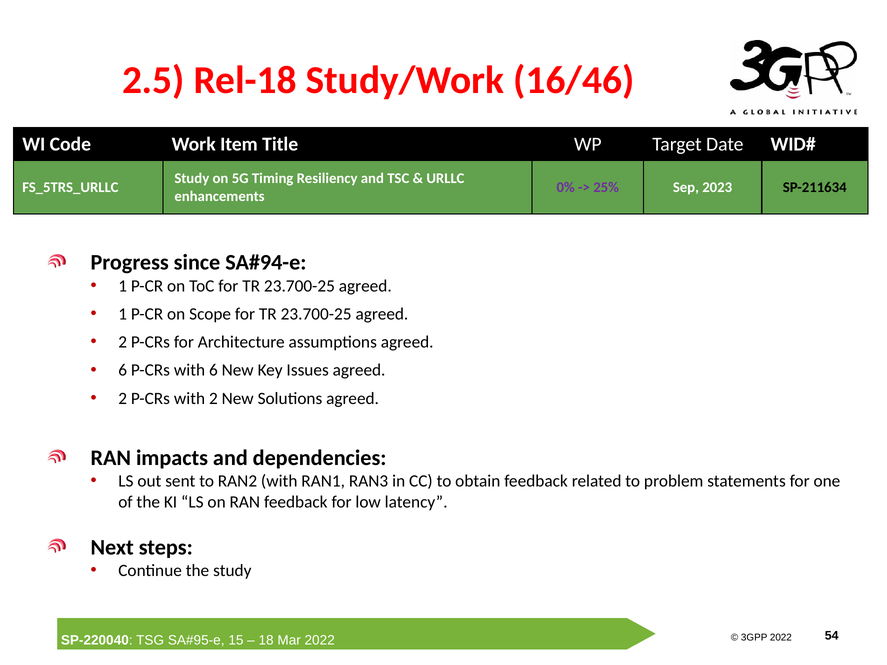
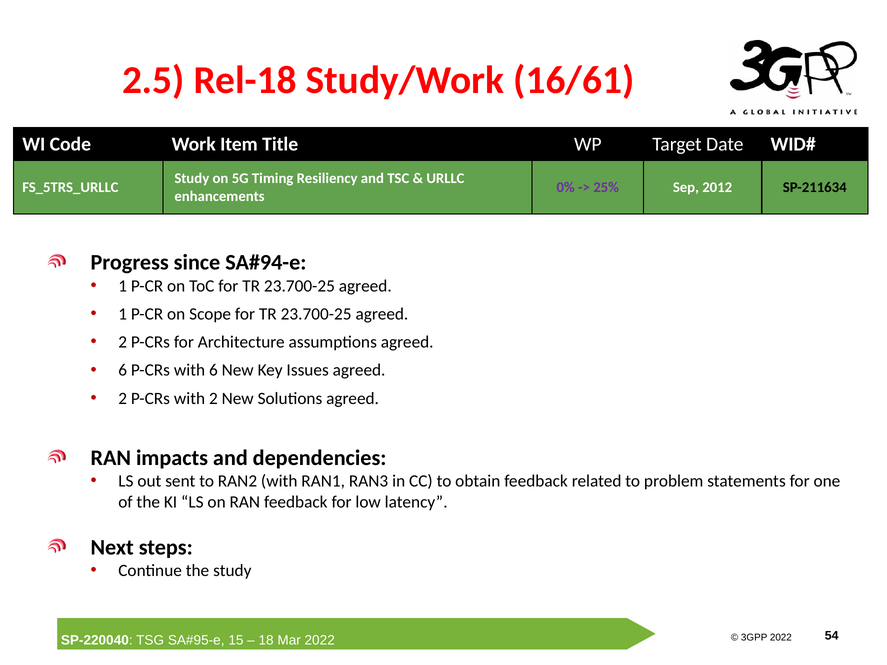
16/46: 16/46 -> 16/61 (574, 80)
Sep 2023: 2023 -> 2012 (717, 187)
